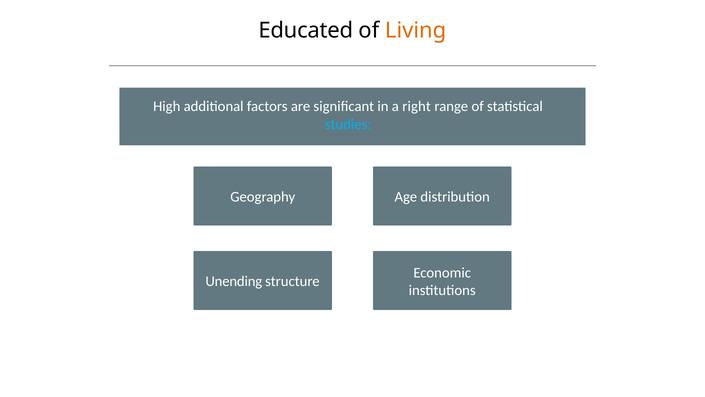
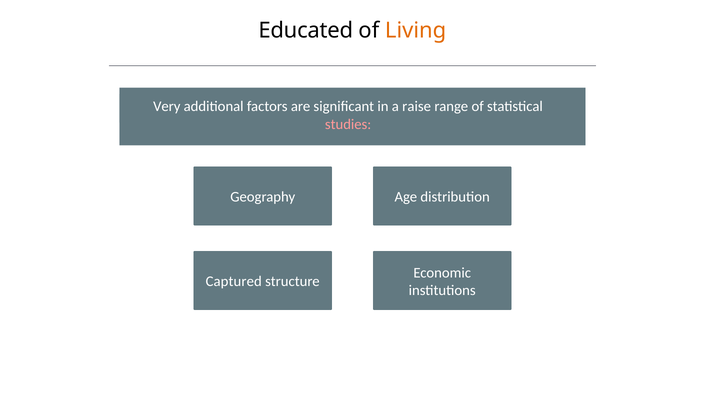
High: High -> Very (167, 106)
right: right -> raise (417, 106)
studies colour: light blue -> pink (348, 124)
Unending: Unending -> Captured (234, 281)
